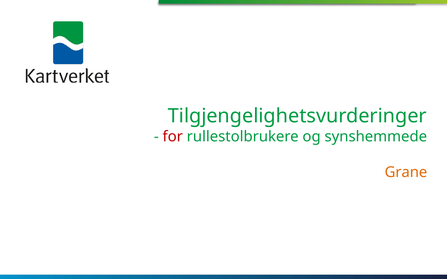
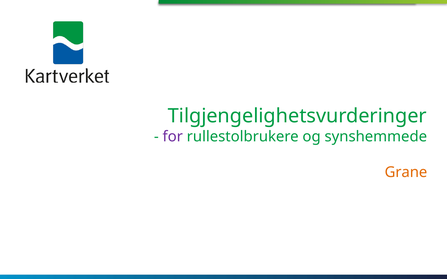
for colour: red -> purple (173, 137)
